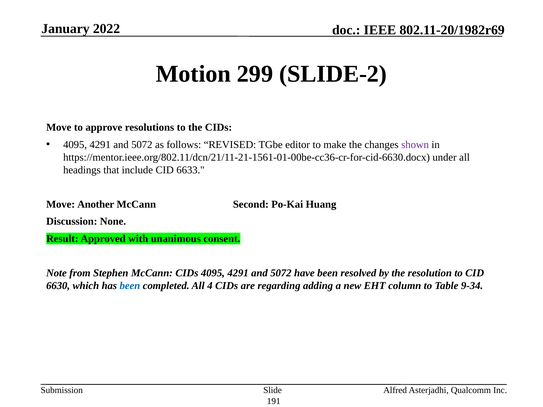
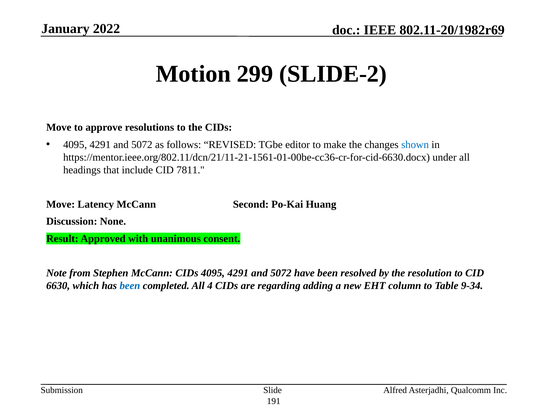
shown colour: purple -> blue (415, 145)
6633: 6633 -> 7811 (191, 170)
Another: Another -> Latency (96, 204)
